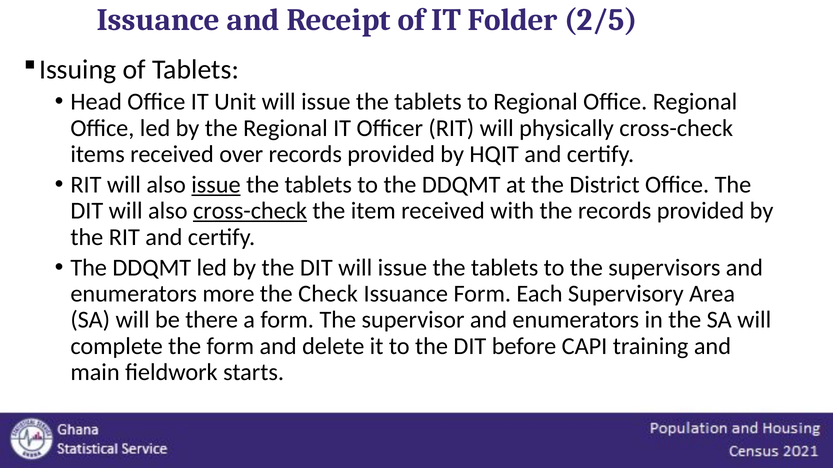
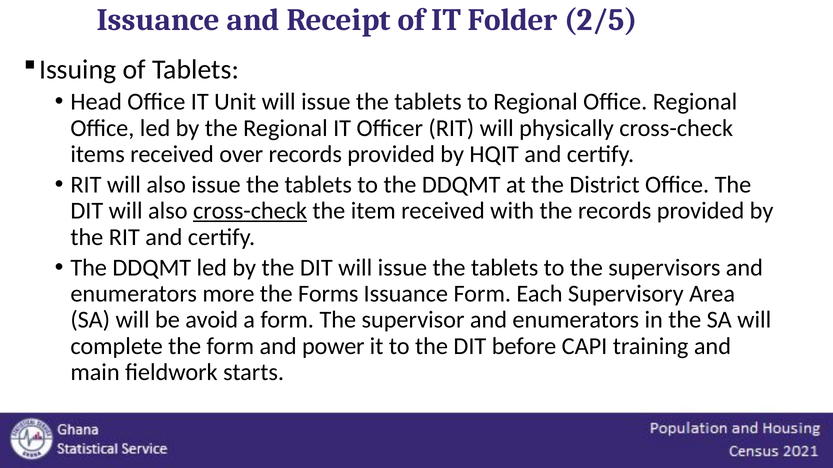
issue underline: present -> none (216, 185)
Check: Check -> Forms (328, 294)
there: there -> avoid (212, 320)
delete: delete -> power (333, 346)
